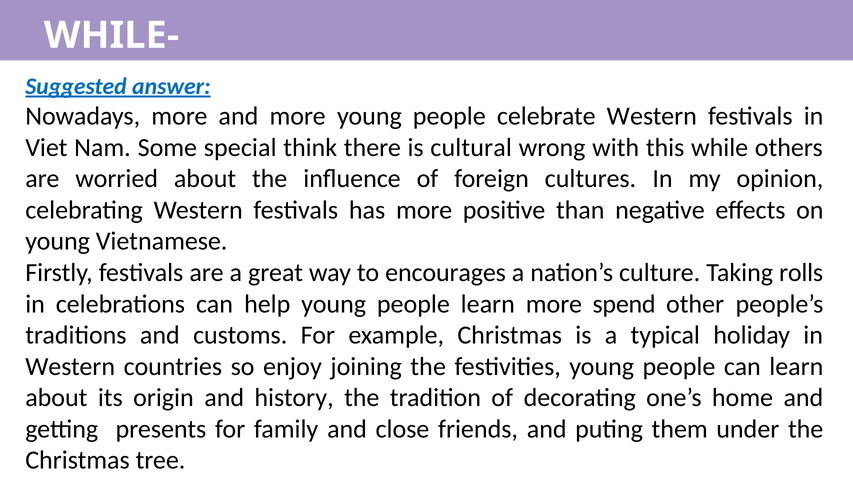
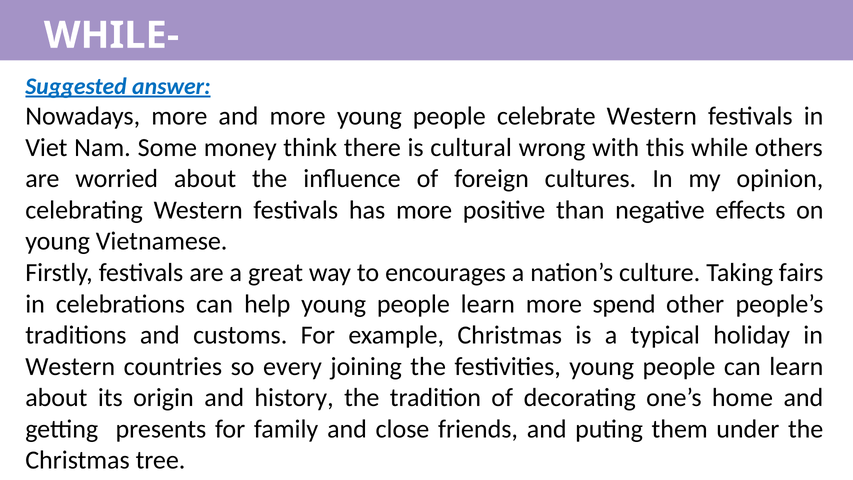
special: special -> money (240, 147)
rolls: rolls -> fairs (801, 273)
enjoy: enjoy -> every (292, 366)
